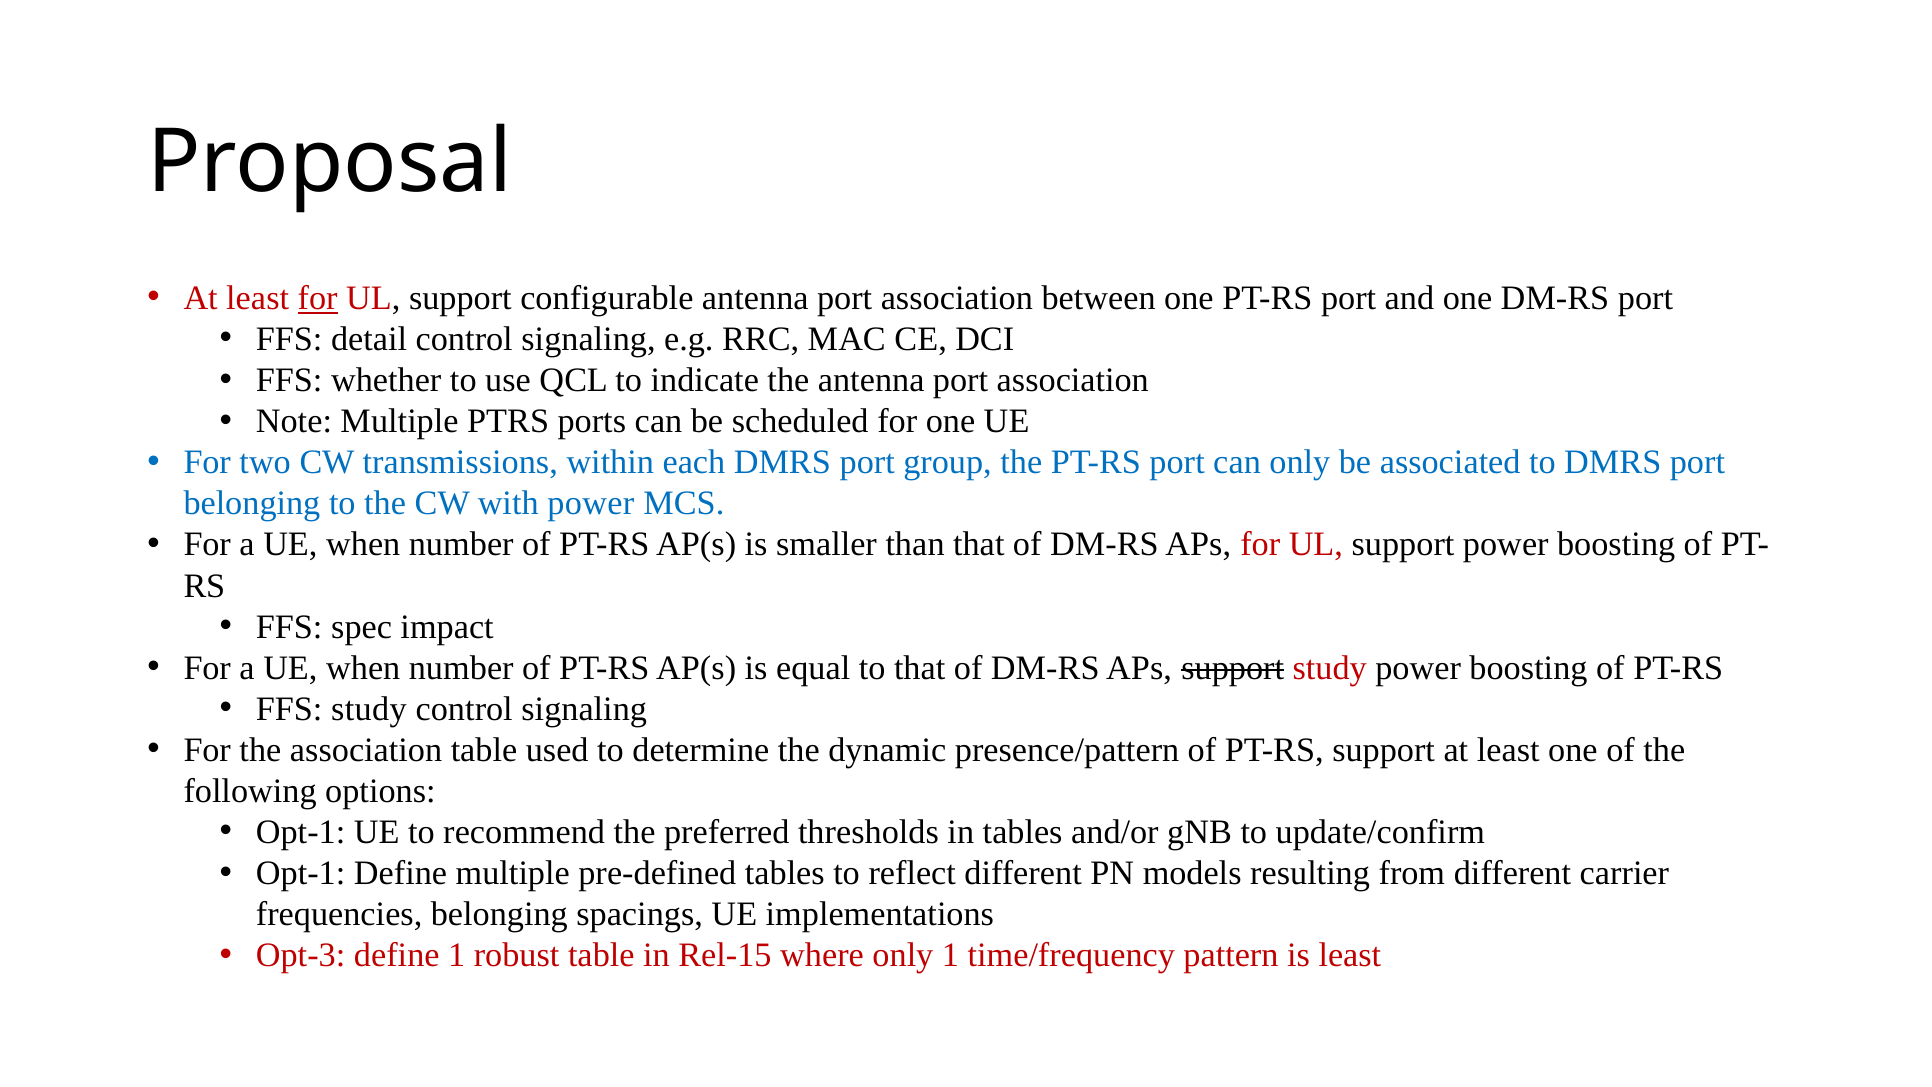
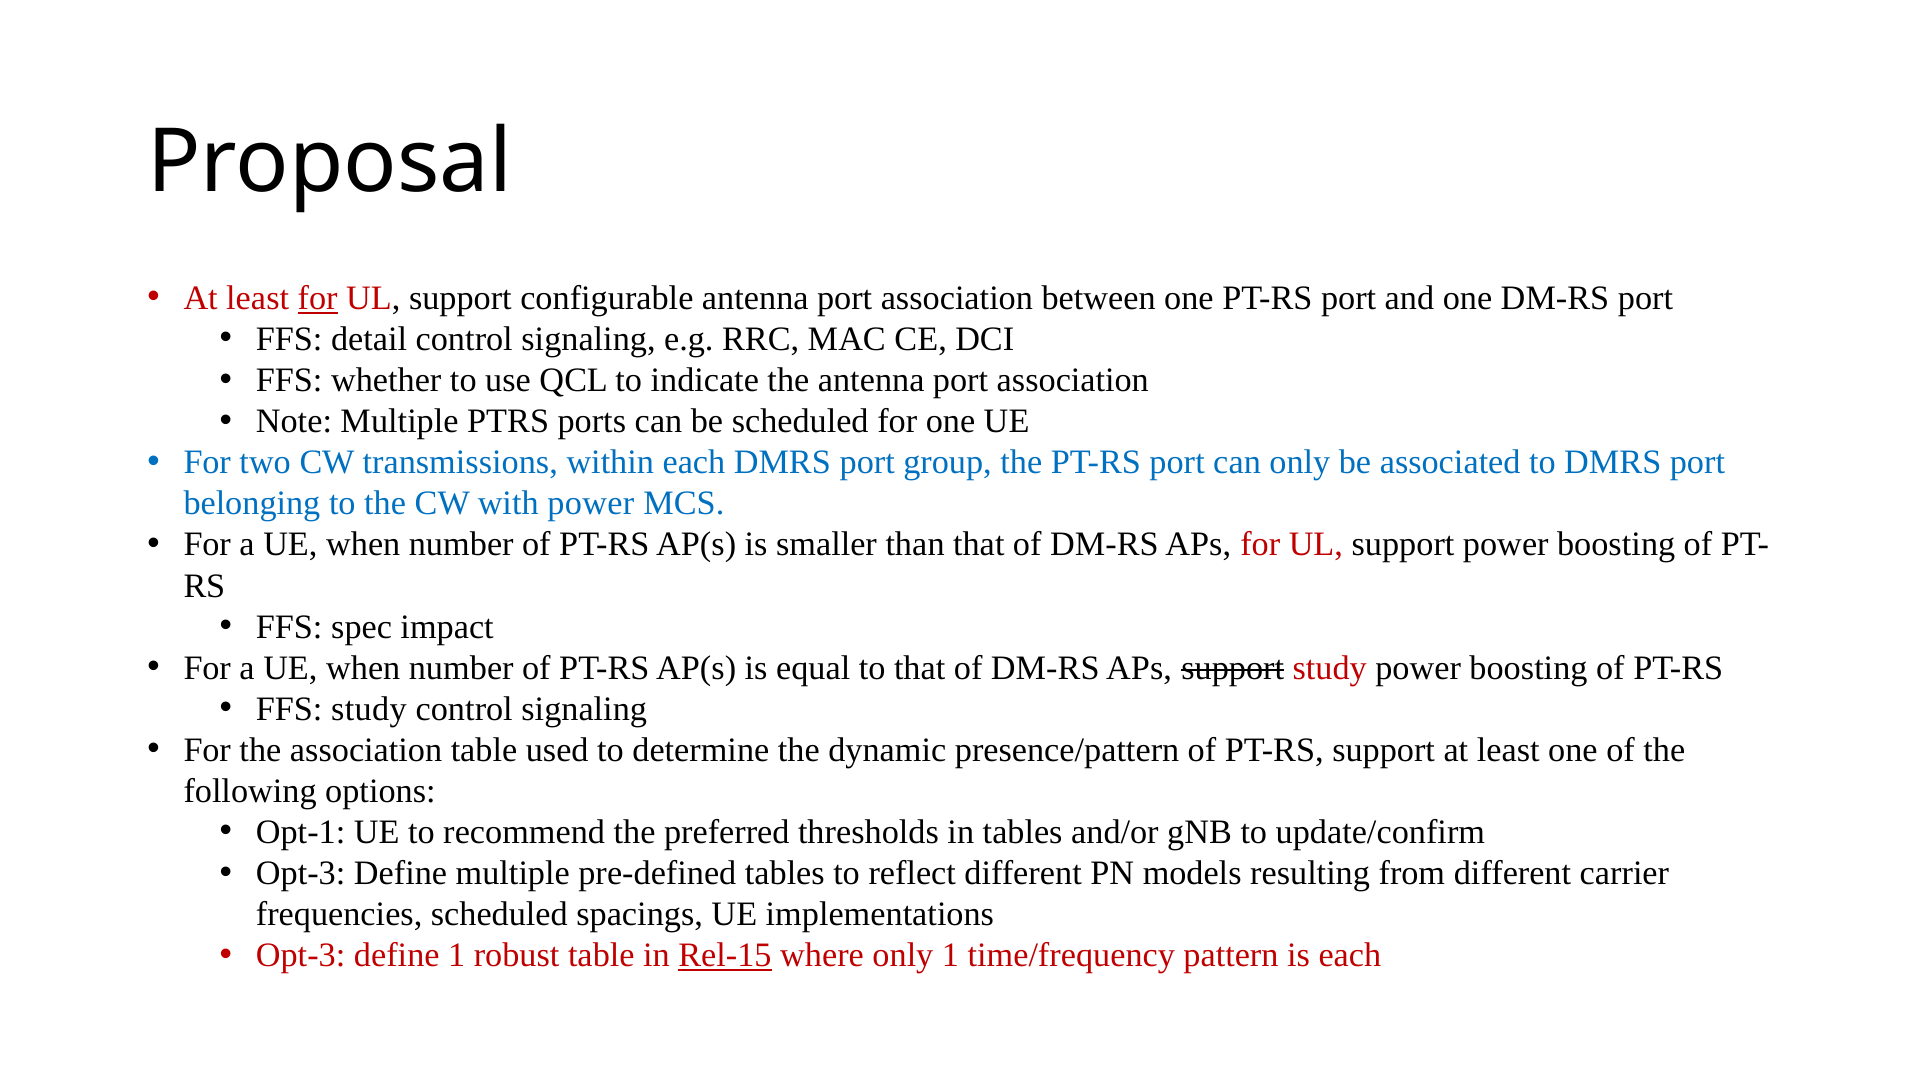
Opt-1: Opt-1 -> Opt-3 (301, 873)
frequencies belonging: belonging -> scheduled (499, 914)
Rel-15 underline: none -> present (725, 955)
is least: least -> each (1350, 955)
